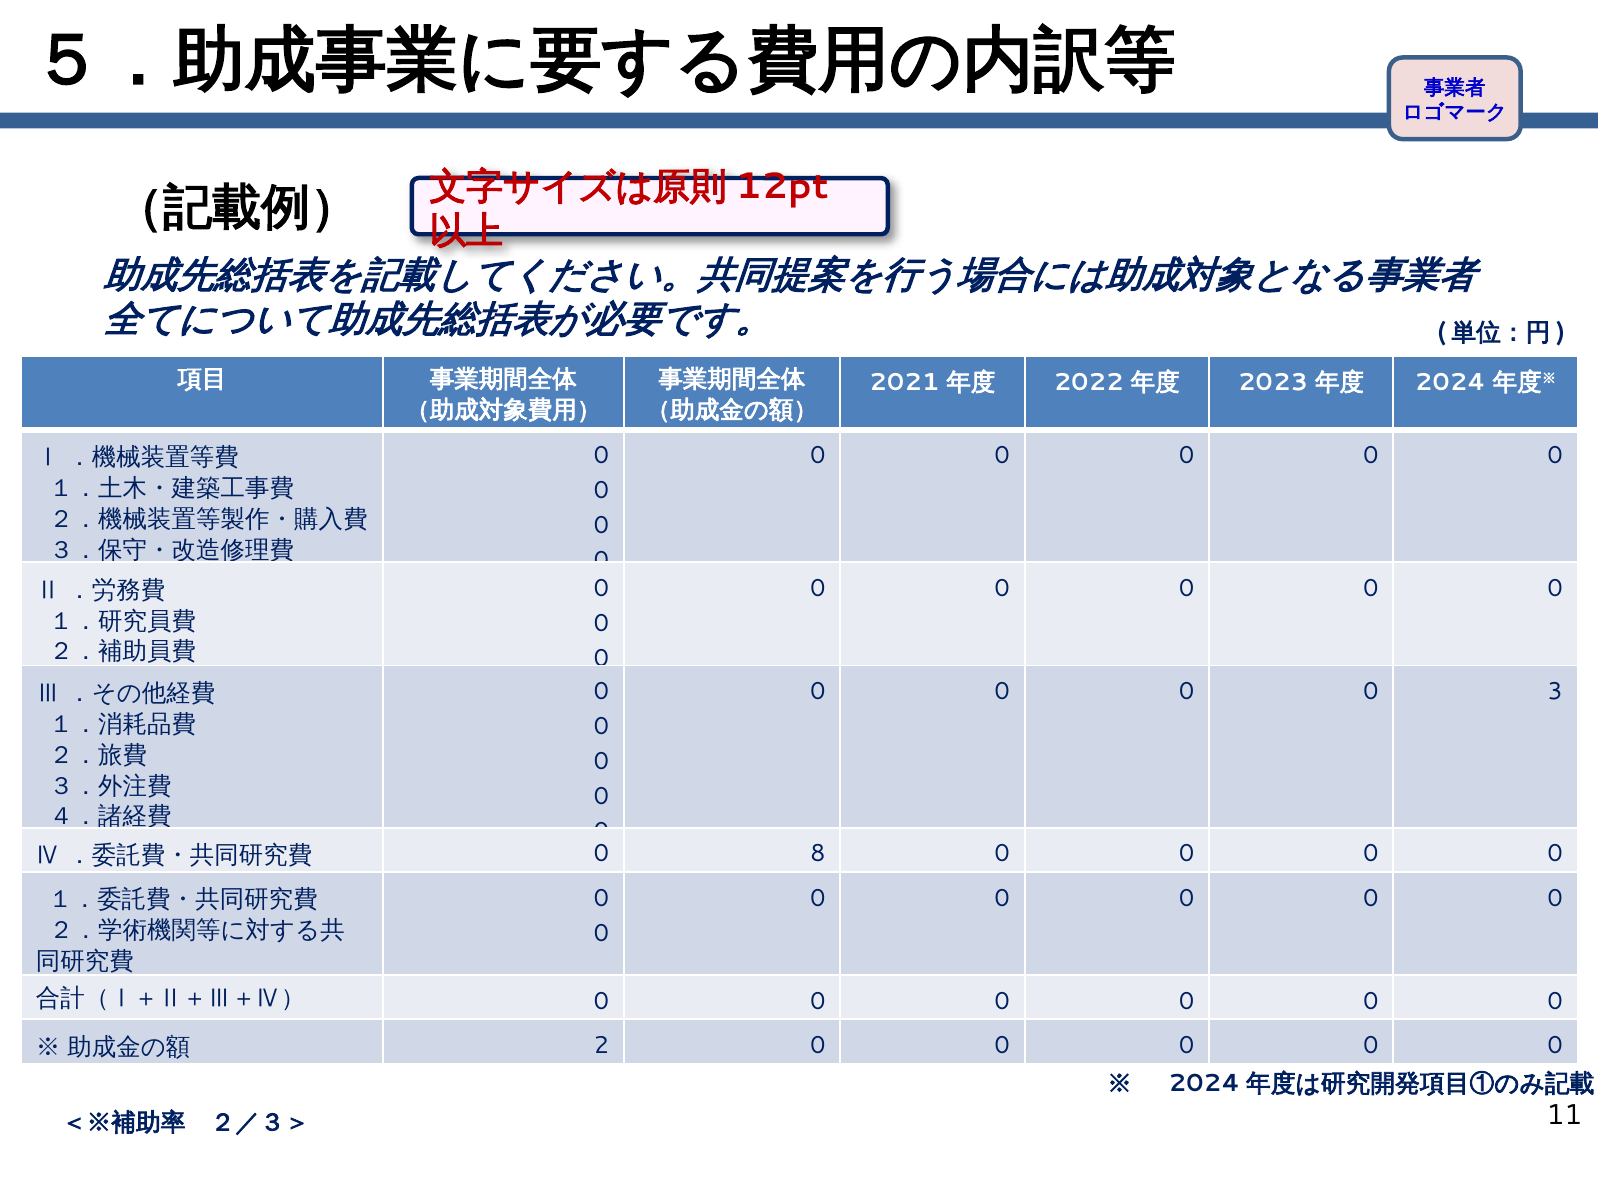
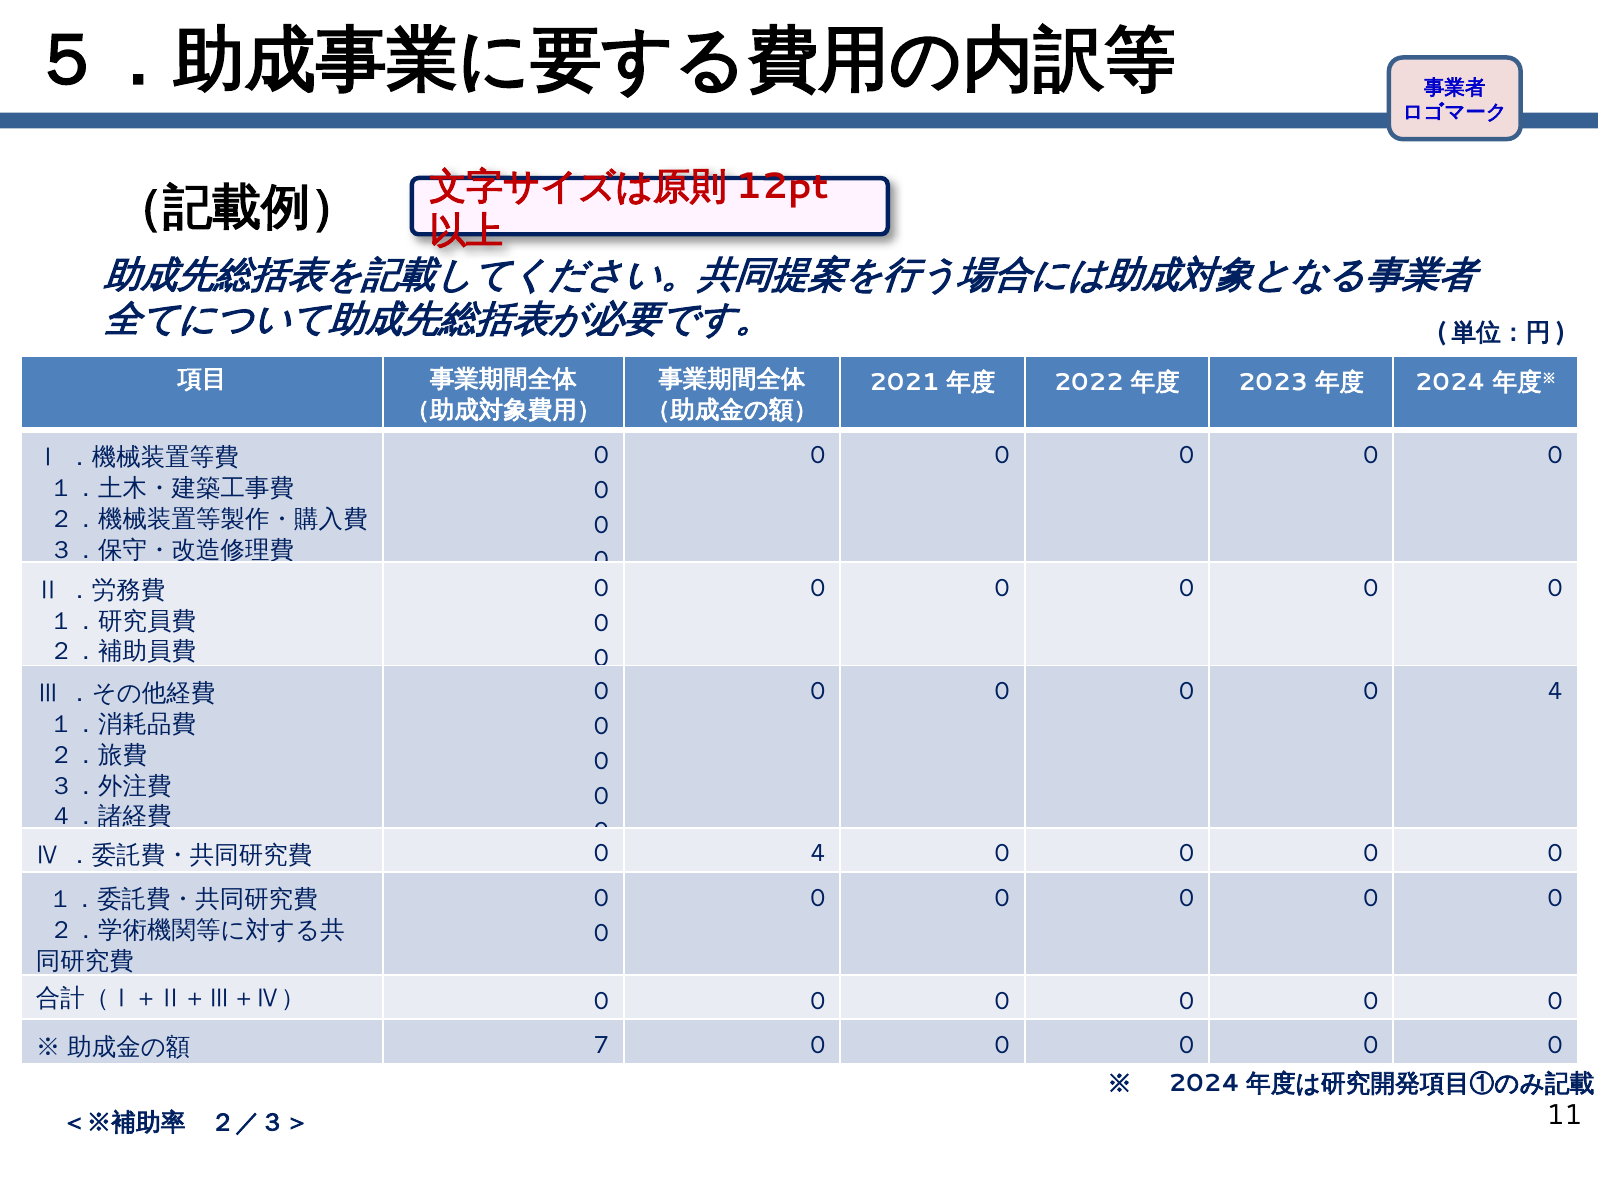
0 0 3: 3 -> 4 (1555, 692)
8: 8 -> 4 (818, 854)
2: 2 -> 7 (601, 1046)
